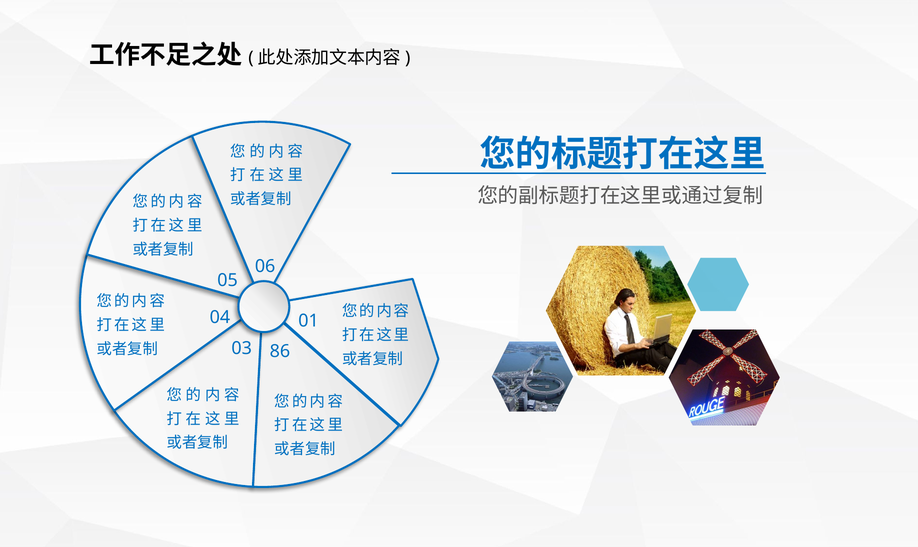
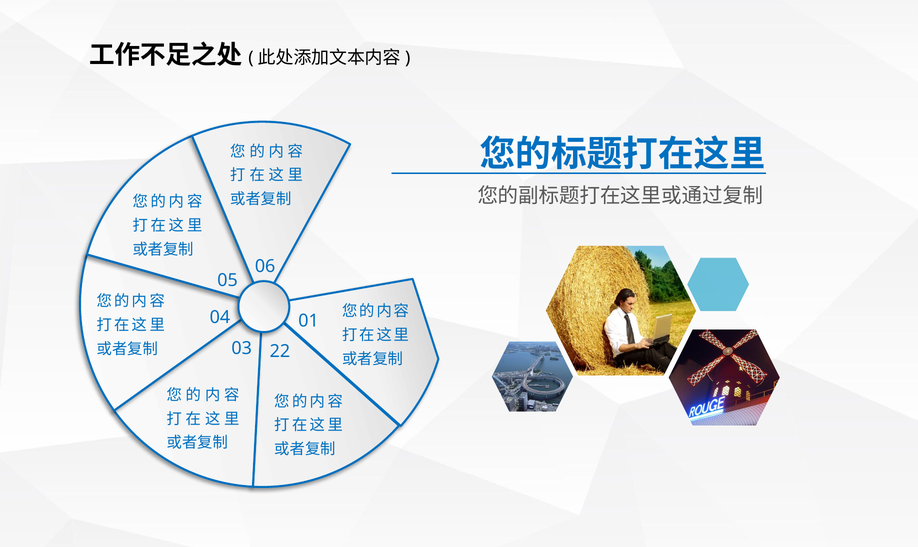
86: 86 -> 22 (280, 351)
